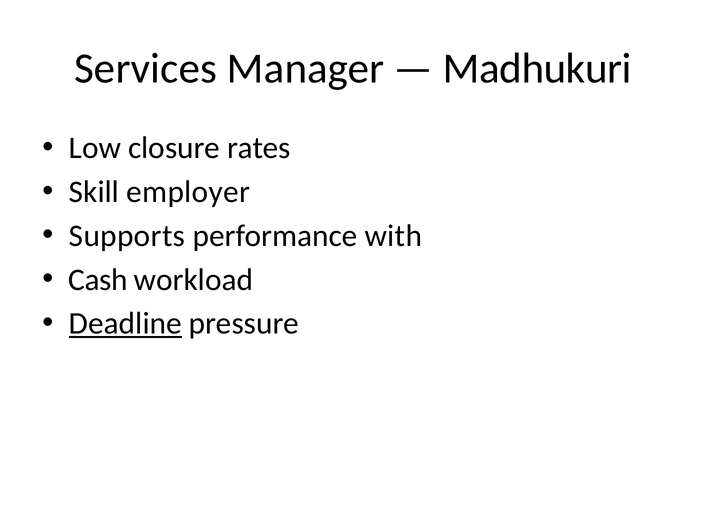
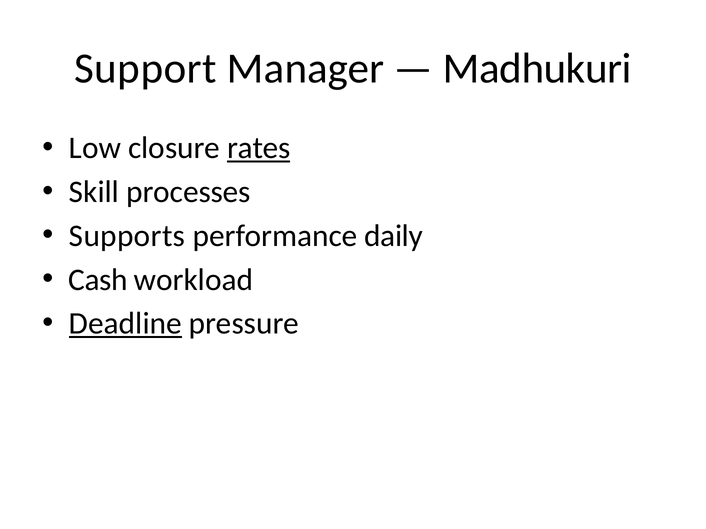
Services: Services -> Support (145, 68)
rates underline: none -> present (259, 148)
employer: employer -> processes (188, 192)
with: with -> daily (394, 236)
